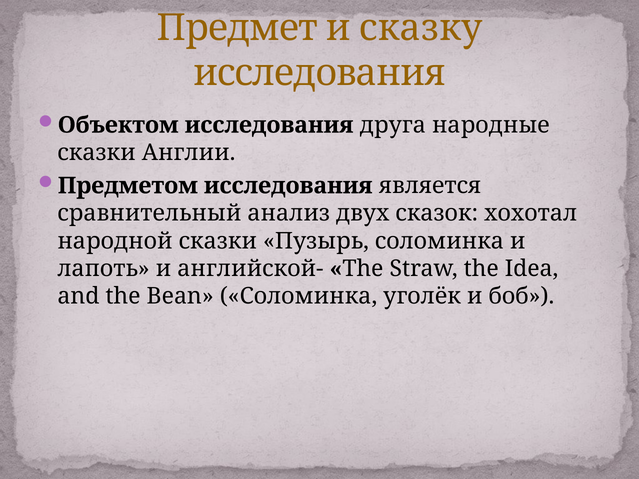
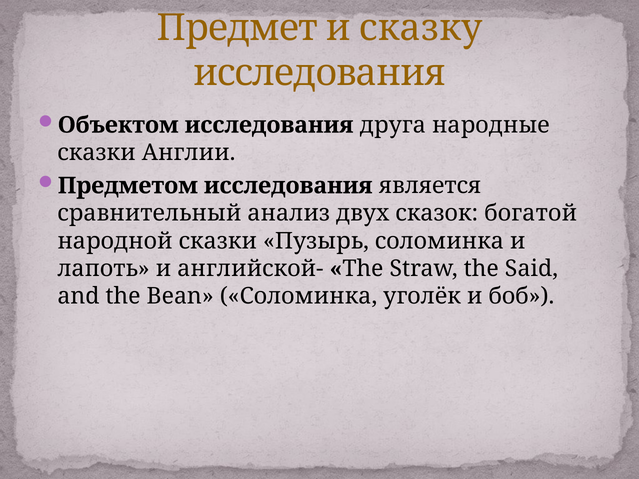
хохотал: хохотал -> богатой (531, 213)
Idea: Idea -> Said (531, 269)
